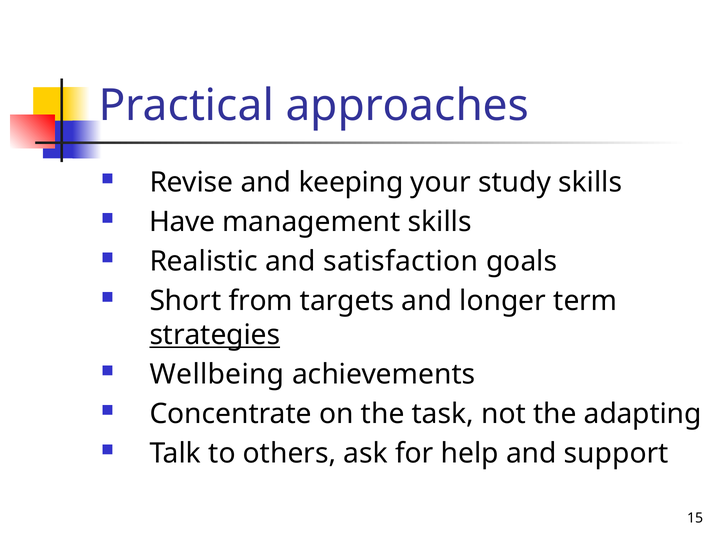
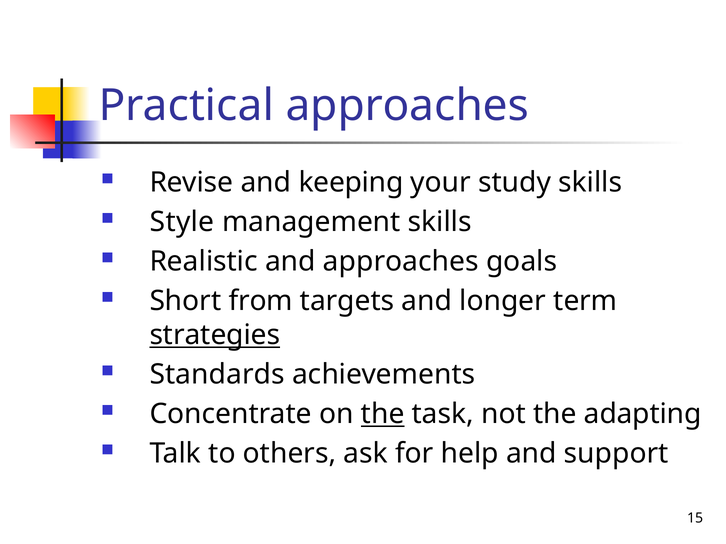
Have: Have -> Style (182, 222)
and satisfaction: satisfaction -> approaches (401, 262)
Wellbeing: Wellbeing -> Standards (217, 375)
the underline: none -> present (383, 414)
